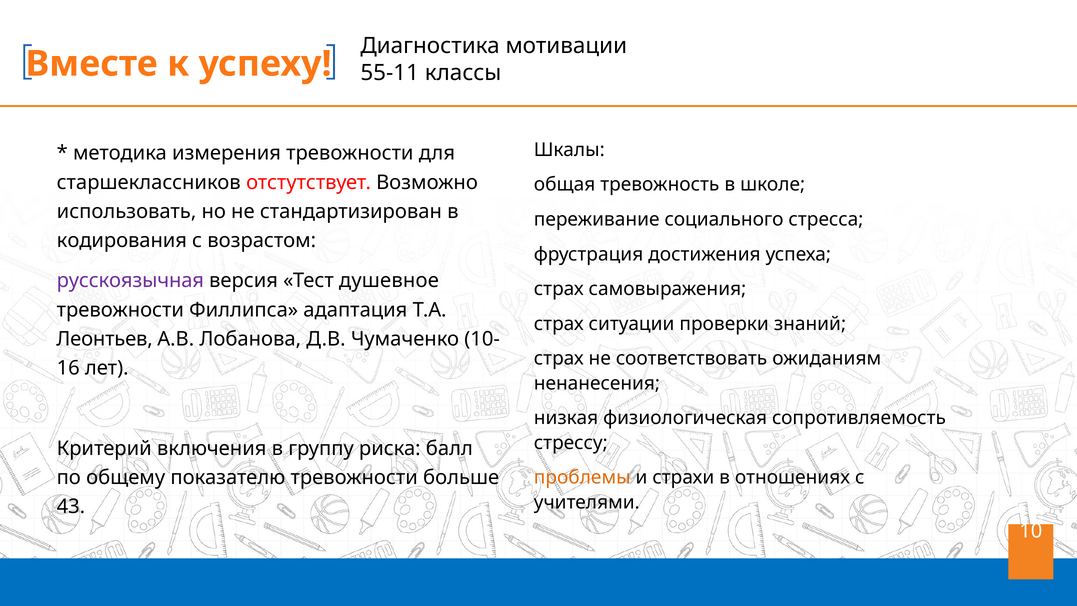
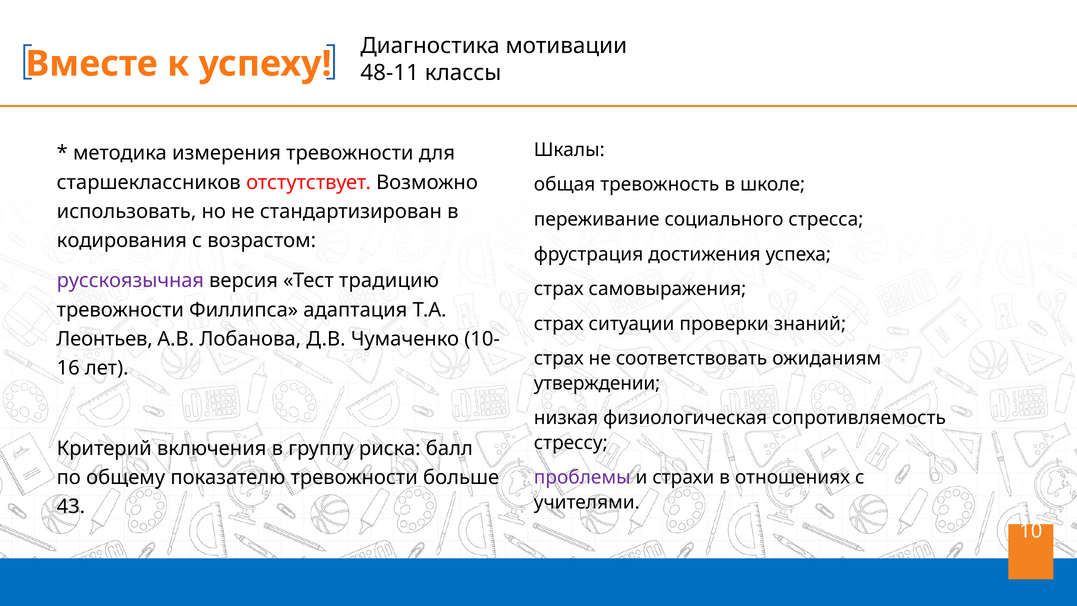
55-11: 55-11 -> 48-11 (390, 73)
душевное: душевное -> традицию (389, 281)
ненанесения: ненанесения -> утверждении (597, 383)
проблемы colour: orange -> purple (582, 478)
